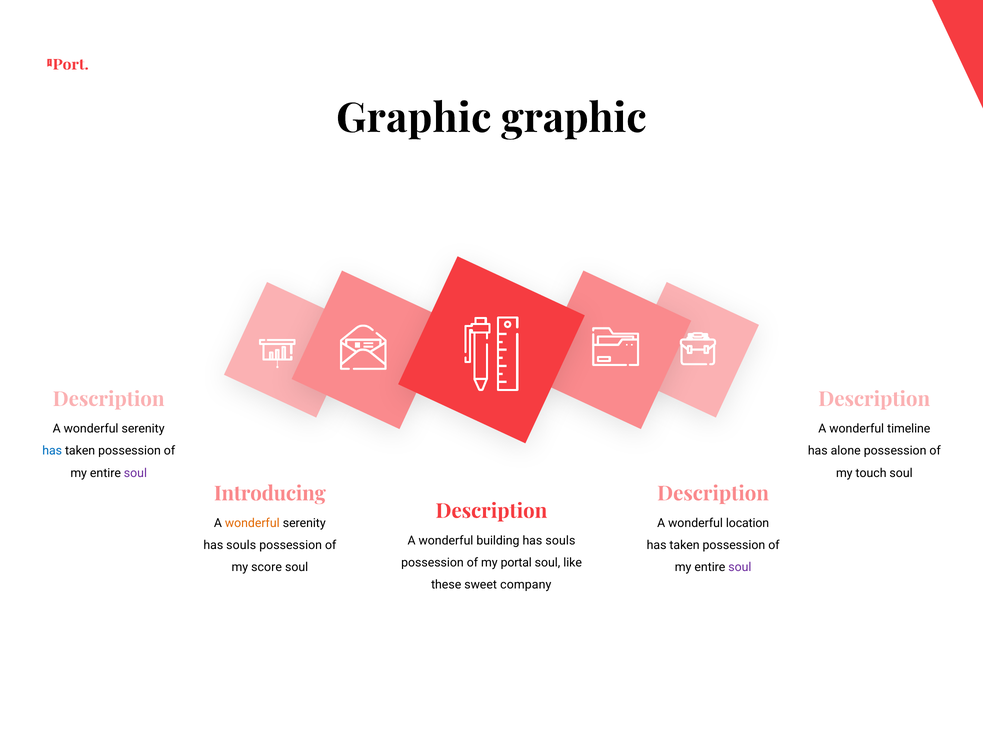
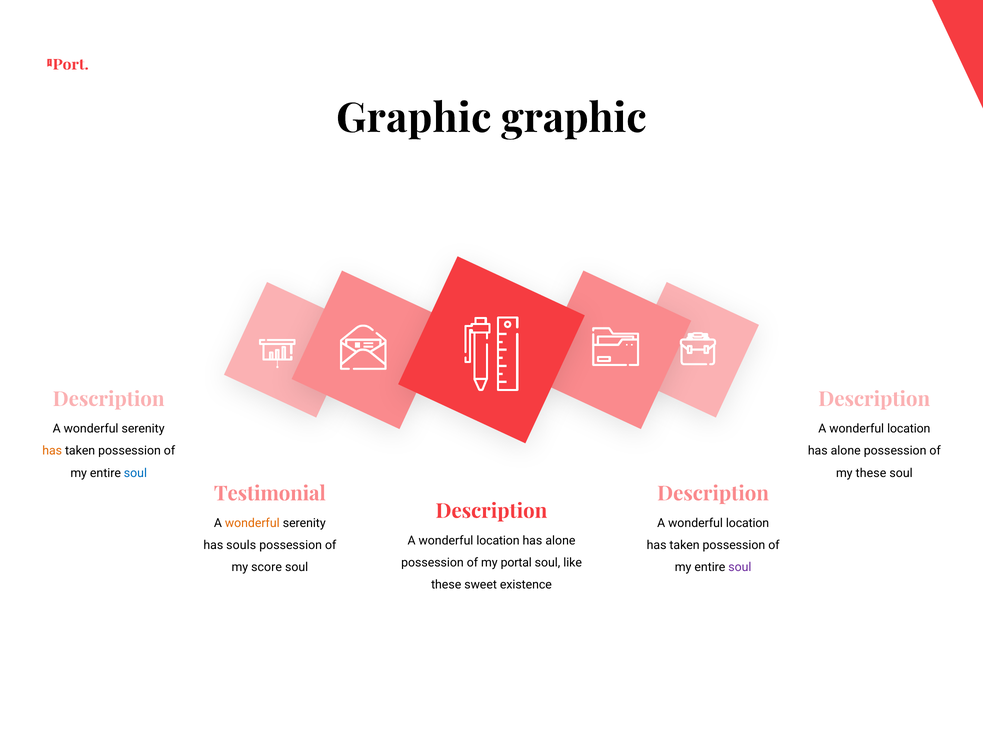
timeline: timeline -> location (909, 429)
has colour: blue -> orange (52, 451)
soul colour: purple -> blue (135, 473)
my touch: touch -> these (871, 473)
Introducing: Introducing -> Testimonial (270, 494)
building: building -> location (498, 541)
souls: souls -> alone (560, 541)
company: company -> existence (526, 585)
